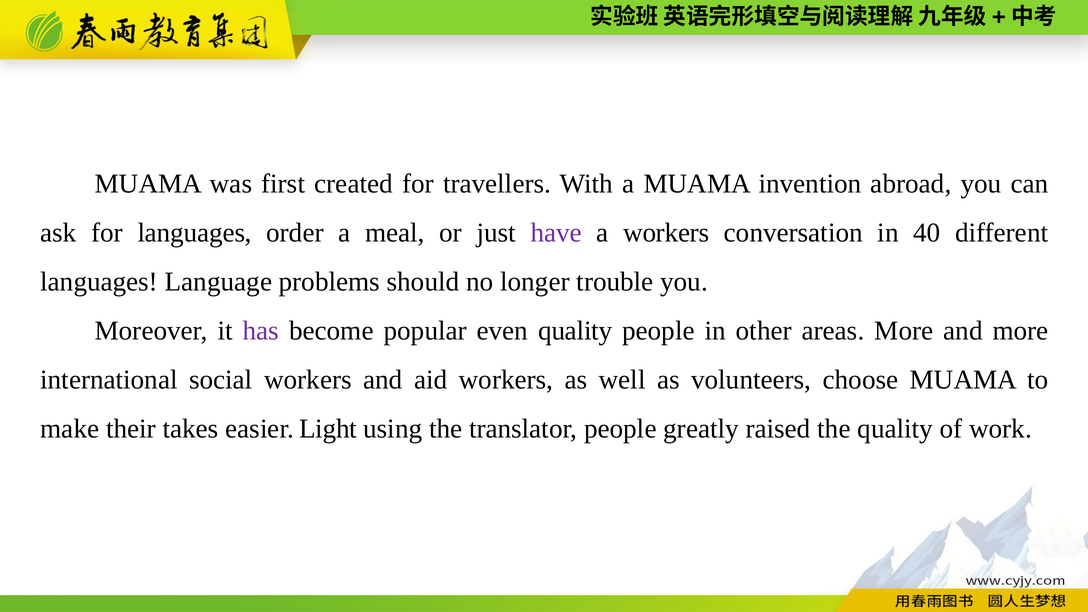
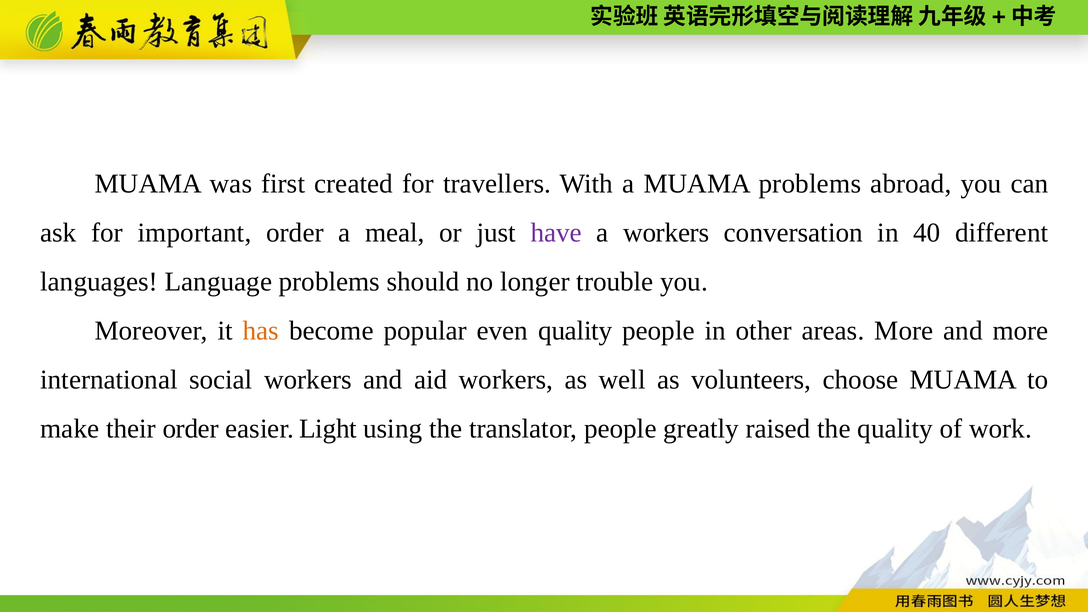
MUAMA invention: invention -> problems (810, 184)
for languages: languages -> important (195, 233)
has colour: purple -> orange (261, 331)
their takes: takes -> order (191, 429)
